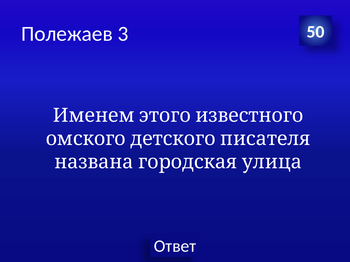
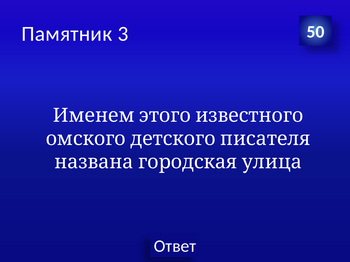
Полежаев: Полежаев -> Памятник (67, 34)
